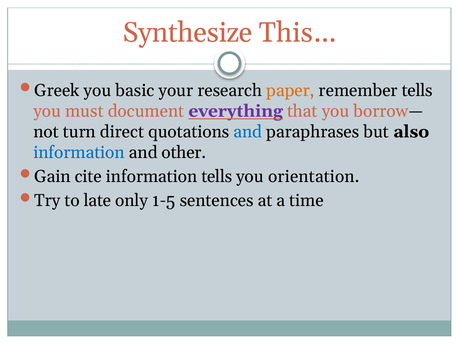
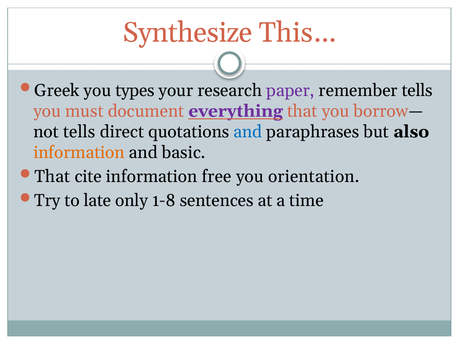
basic: basic -> types (135, 90)
paper colour: orange -> purple (290, 90)
turn: turn -> tells (79, 132)
information colour: blue -> orange (79, 152)
other: other -> basic (184, 152)
Gain: Gain -> That (52, 177)
information tells: tells -> free (217, 177)
1-5: 1-5 -> 1-8 (164, 201)
